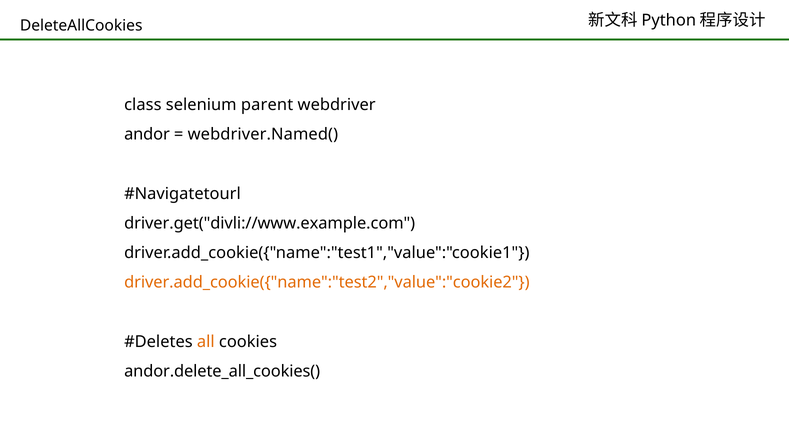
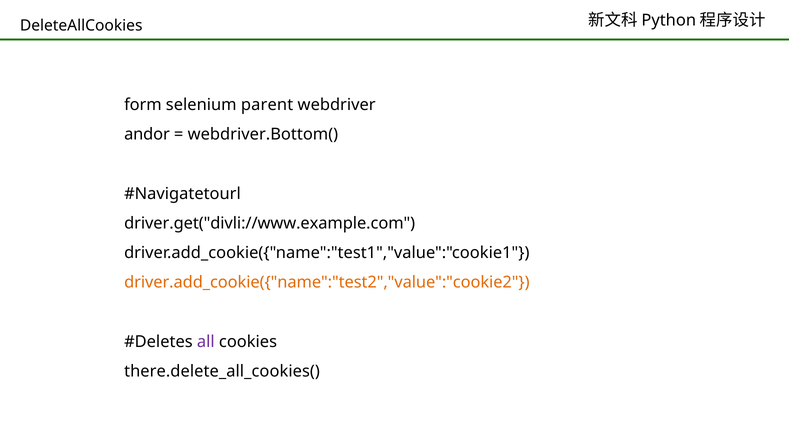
class: class -> form (143, 105)
webdriver.Named(: webdriver.Named( -> webdriver.Bottom( (263, 134)
all colour: orange -> purple (206, 342)
andor.delete_all_cookies(: andor.delete_all_cookies( -> there.delete_all_cookies( (222, 371)
